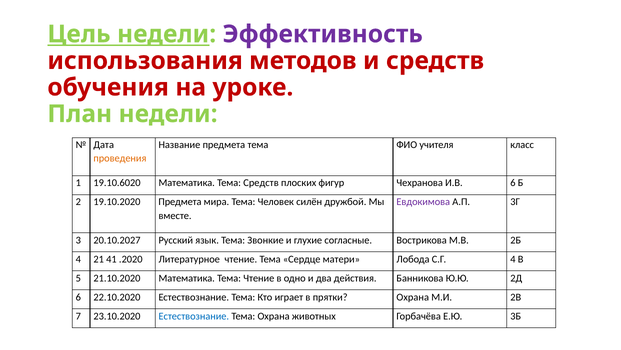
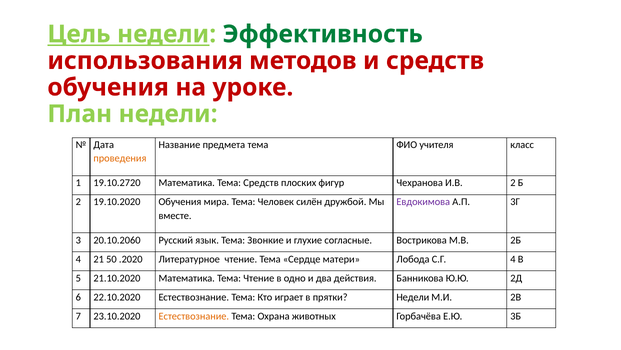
Эффективность colour: purple -> green (323, 34)
19.10.6020: 19.10.6020 -> 19.10.2720 (117, 183)
И.В 6: 6 -> 2 (513, 183)
19.10.2020 Предмета: Предмета -> Обучения (180, 202)
20.10.2027: 20.10.2027 -> 20.10.2060 (117, 240)
41: 41 -> 50 (111, 259)
прятки Охрана: Охрана -> Недели (413, 297)
Естествознание colour: blue -> orange (194, 316)
